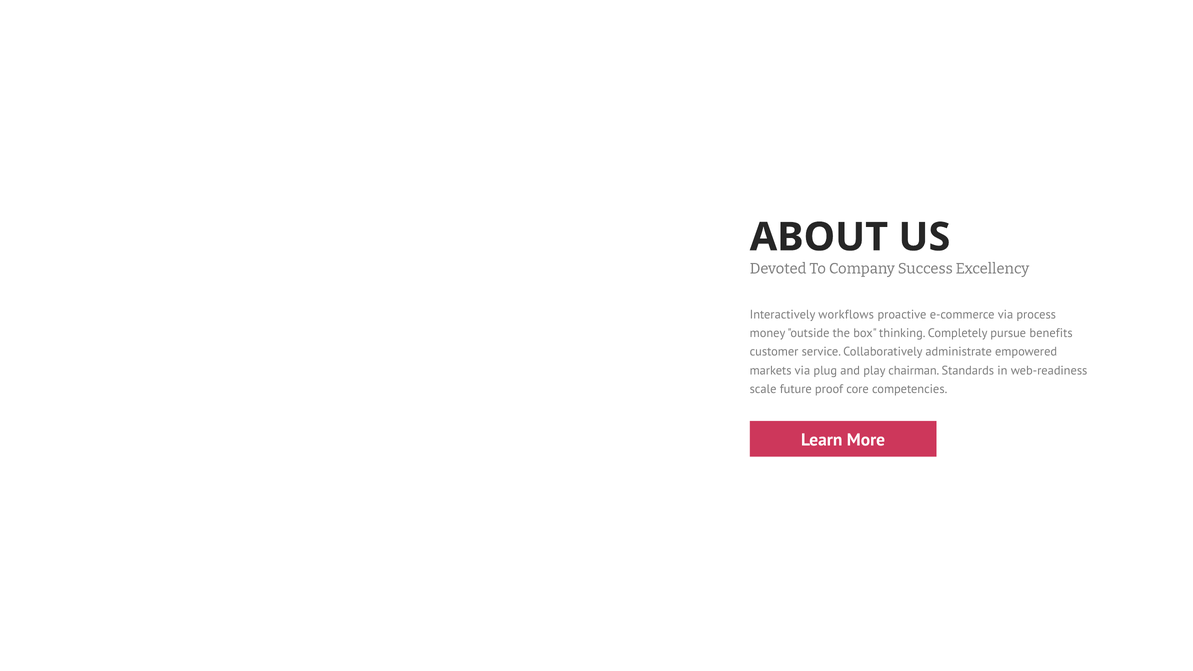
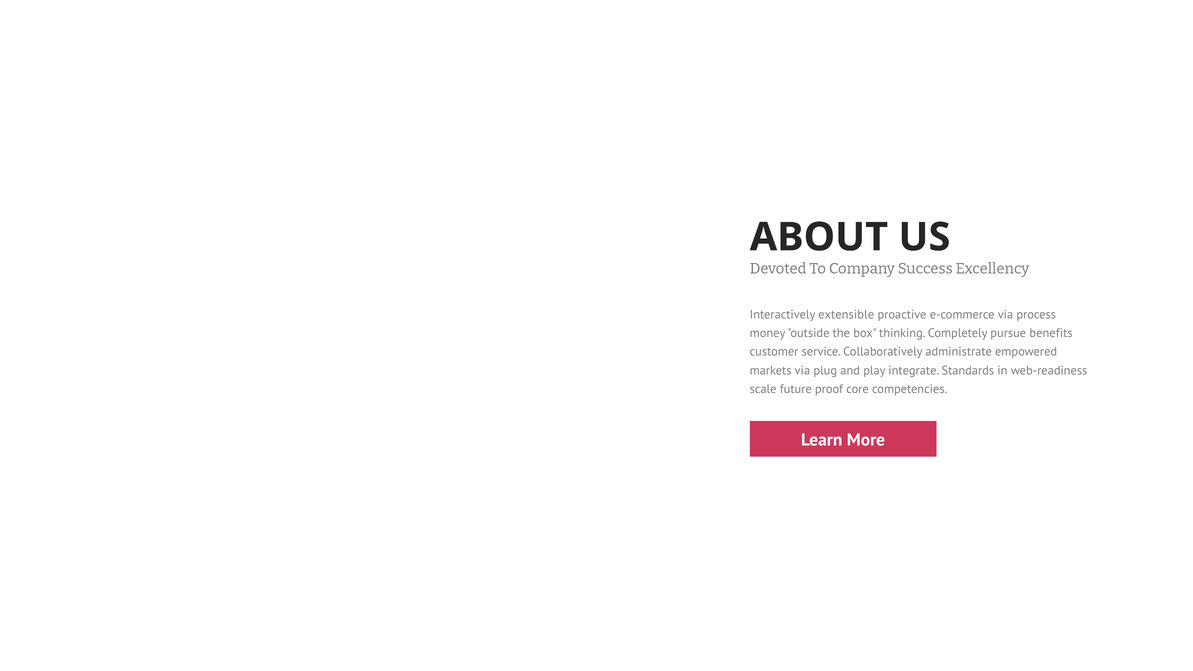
workflows: workflows -> extensible (846, 315)
chairman: chairman -> integrate (914, 370)
